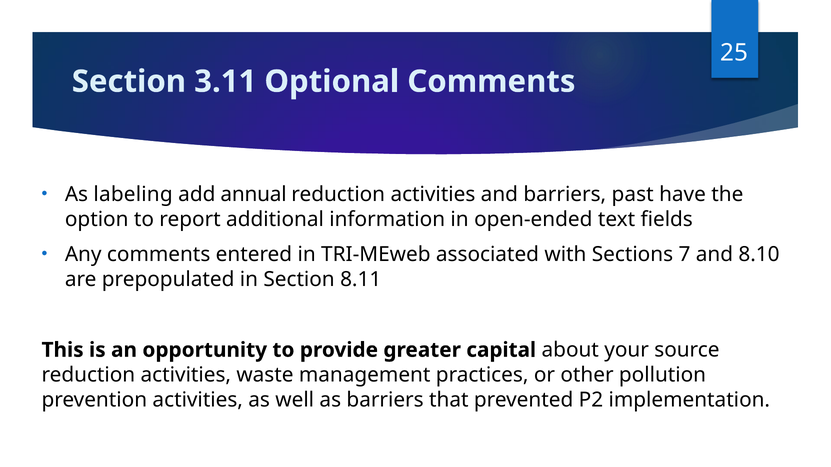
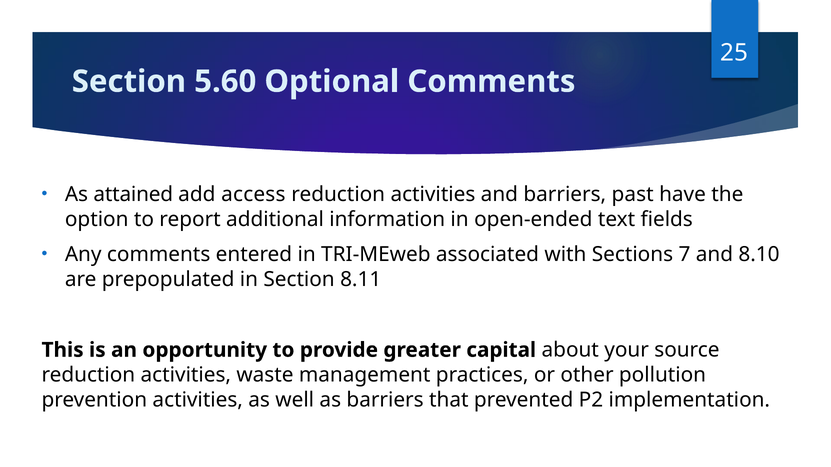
3.11: 3.11 -> 5.60 (225, 82)
labeling: labeling -> attained (133, 194)
annual: annual -> access (253, 194)
